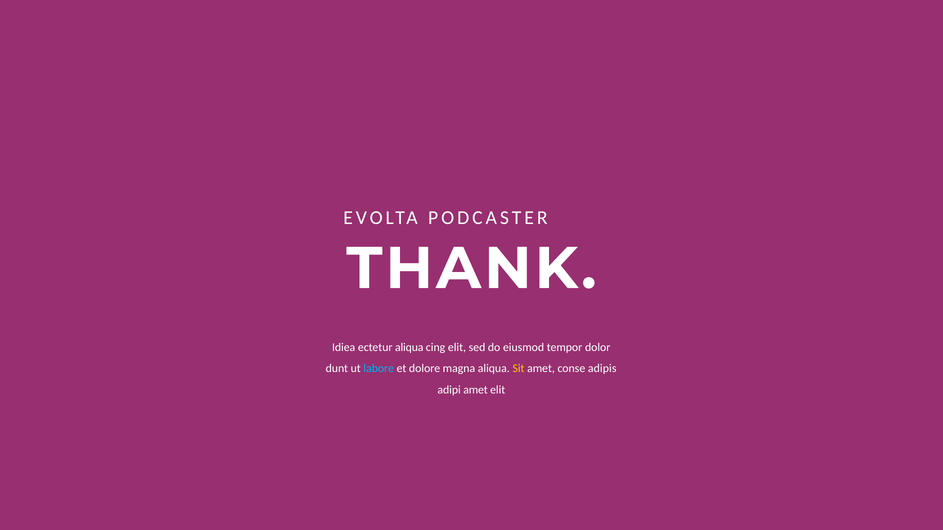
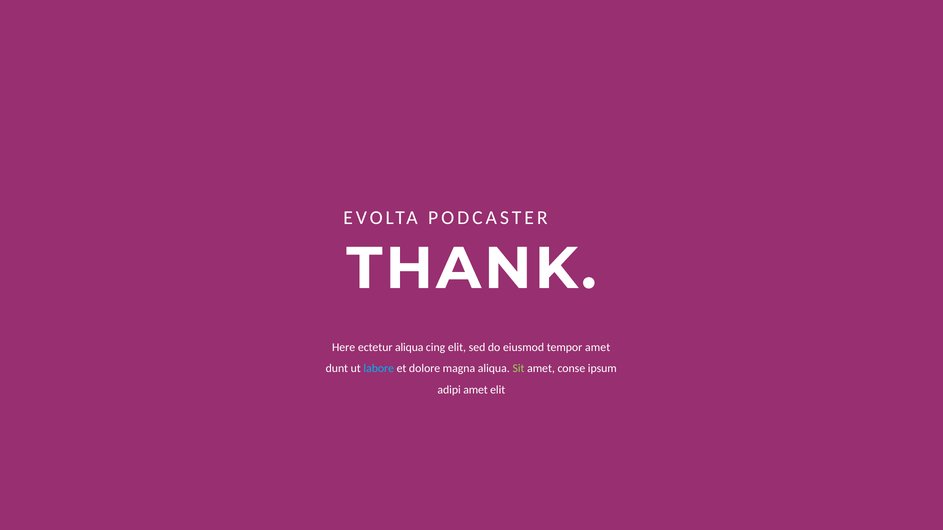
Idiea: Idiea -> Here (344, 348)
tempor dolor: dolor -> amet (598, 348)
Sit colour: yellow -> light green (519, 369)
adipis: adipis -> ipsum (602, 369)
